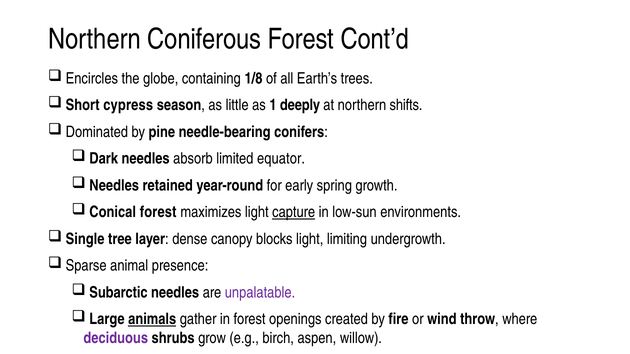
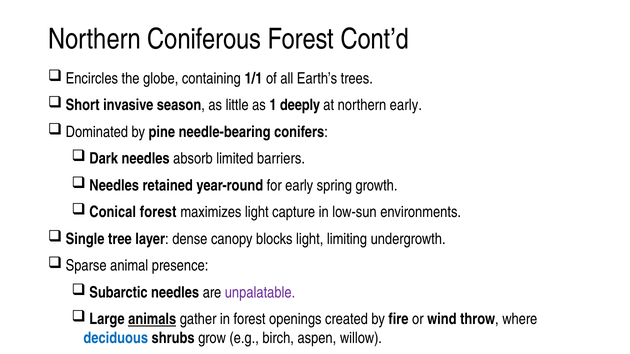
1/8: 1/8 -> 1/1 (253, 78)
cypress: cypress -> invasive (128, 105)
northern shifts: shifts -> early (406, 105)
equator: equator -> barriers (281, 159)
capture underline: present -> none (294, 212)
deciduous colour: purple -> blue (116, 338)
